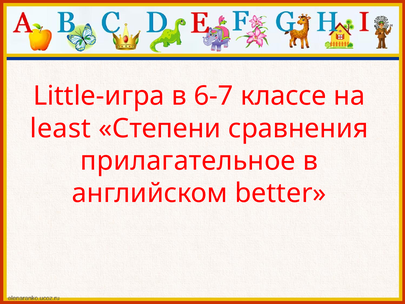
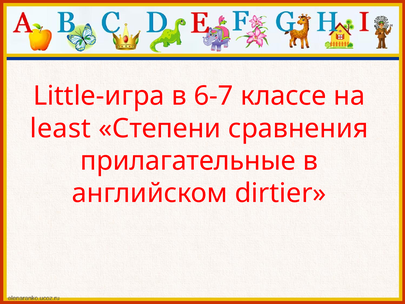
прилагательное: прилагательное -> прилагательные (188, 161)
better: better -> dirtier (280, 193)
